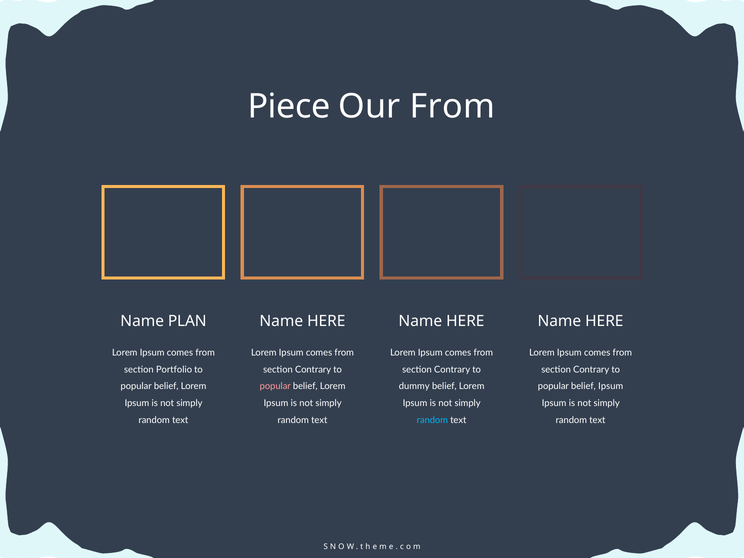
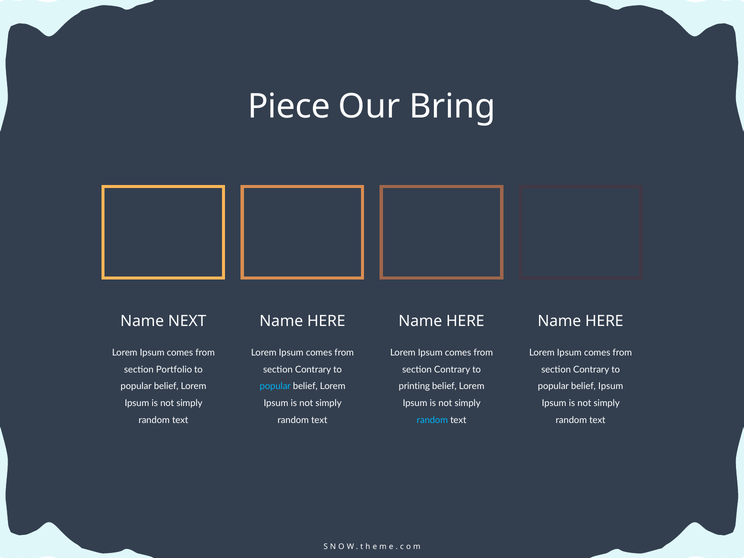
Our From: From -> Bring (452, 107)
PLAN: PLAN -> NEXT (187, 321)
popular colour: pink -> light blue (275, 386)
dummy: dummy -> printing (414, 386)
